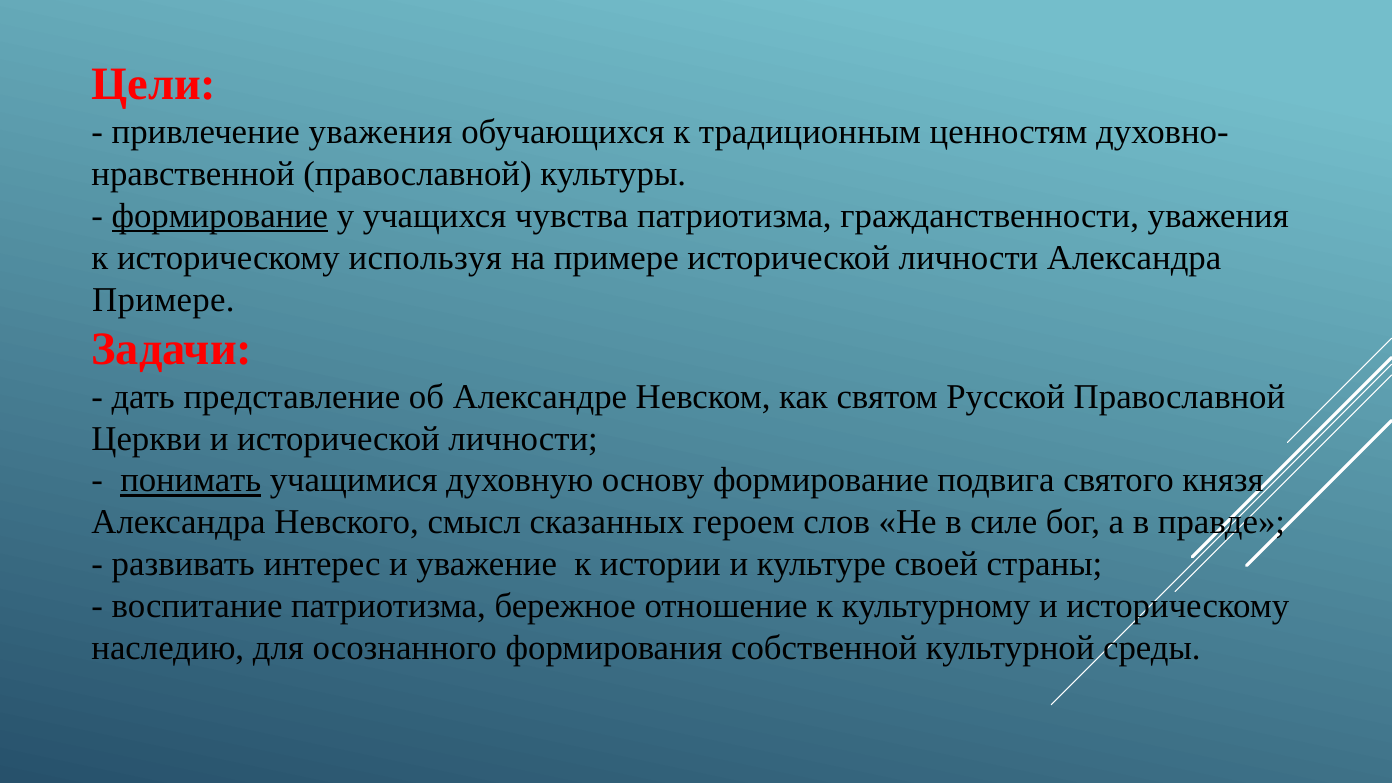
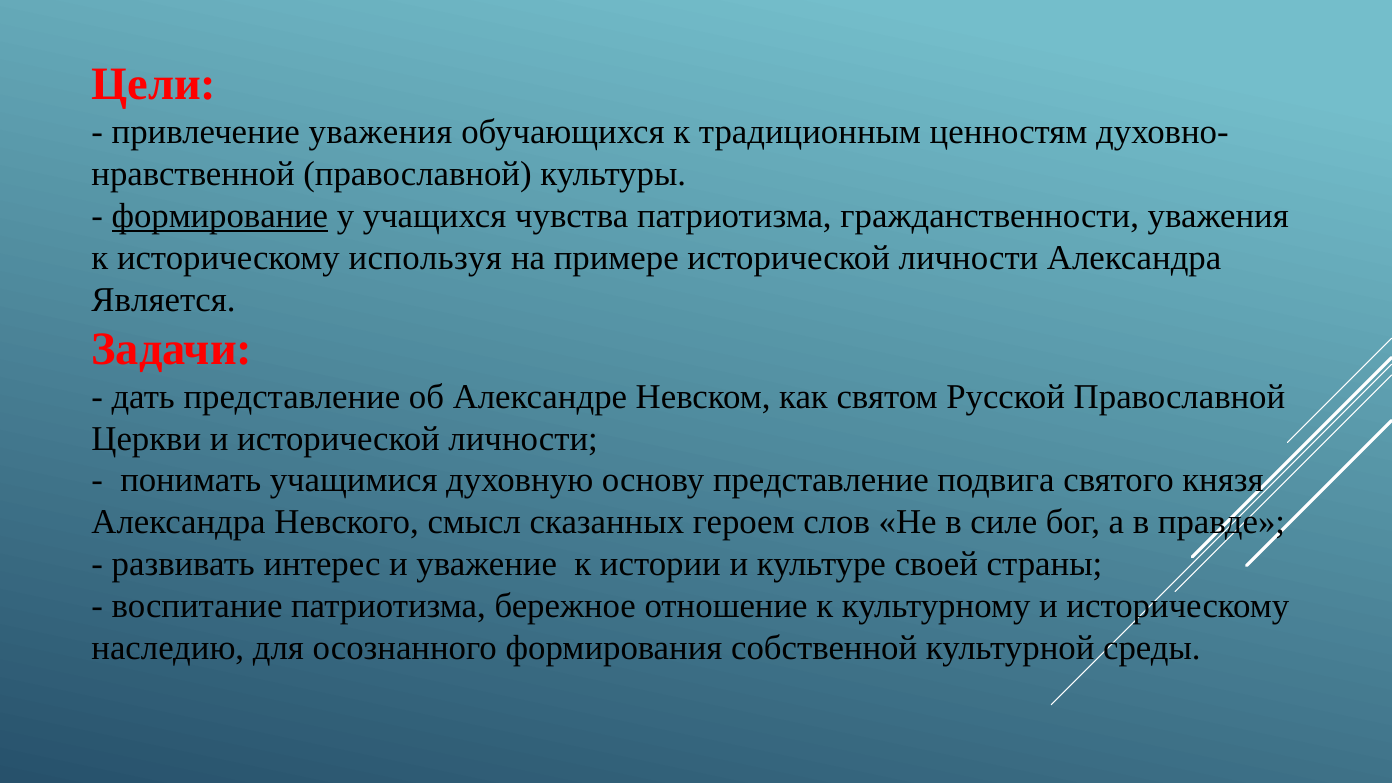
Примере: Примере -> Является (164, 300)
понимать underline: present -> none (191, 481)
основу формирование: формирование -> представление (821, 481)
